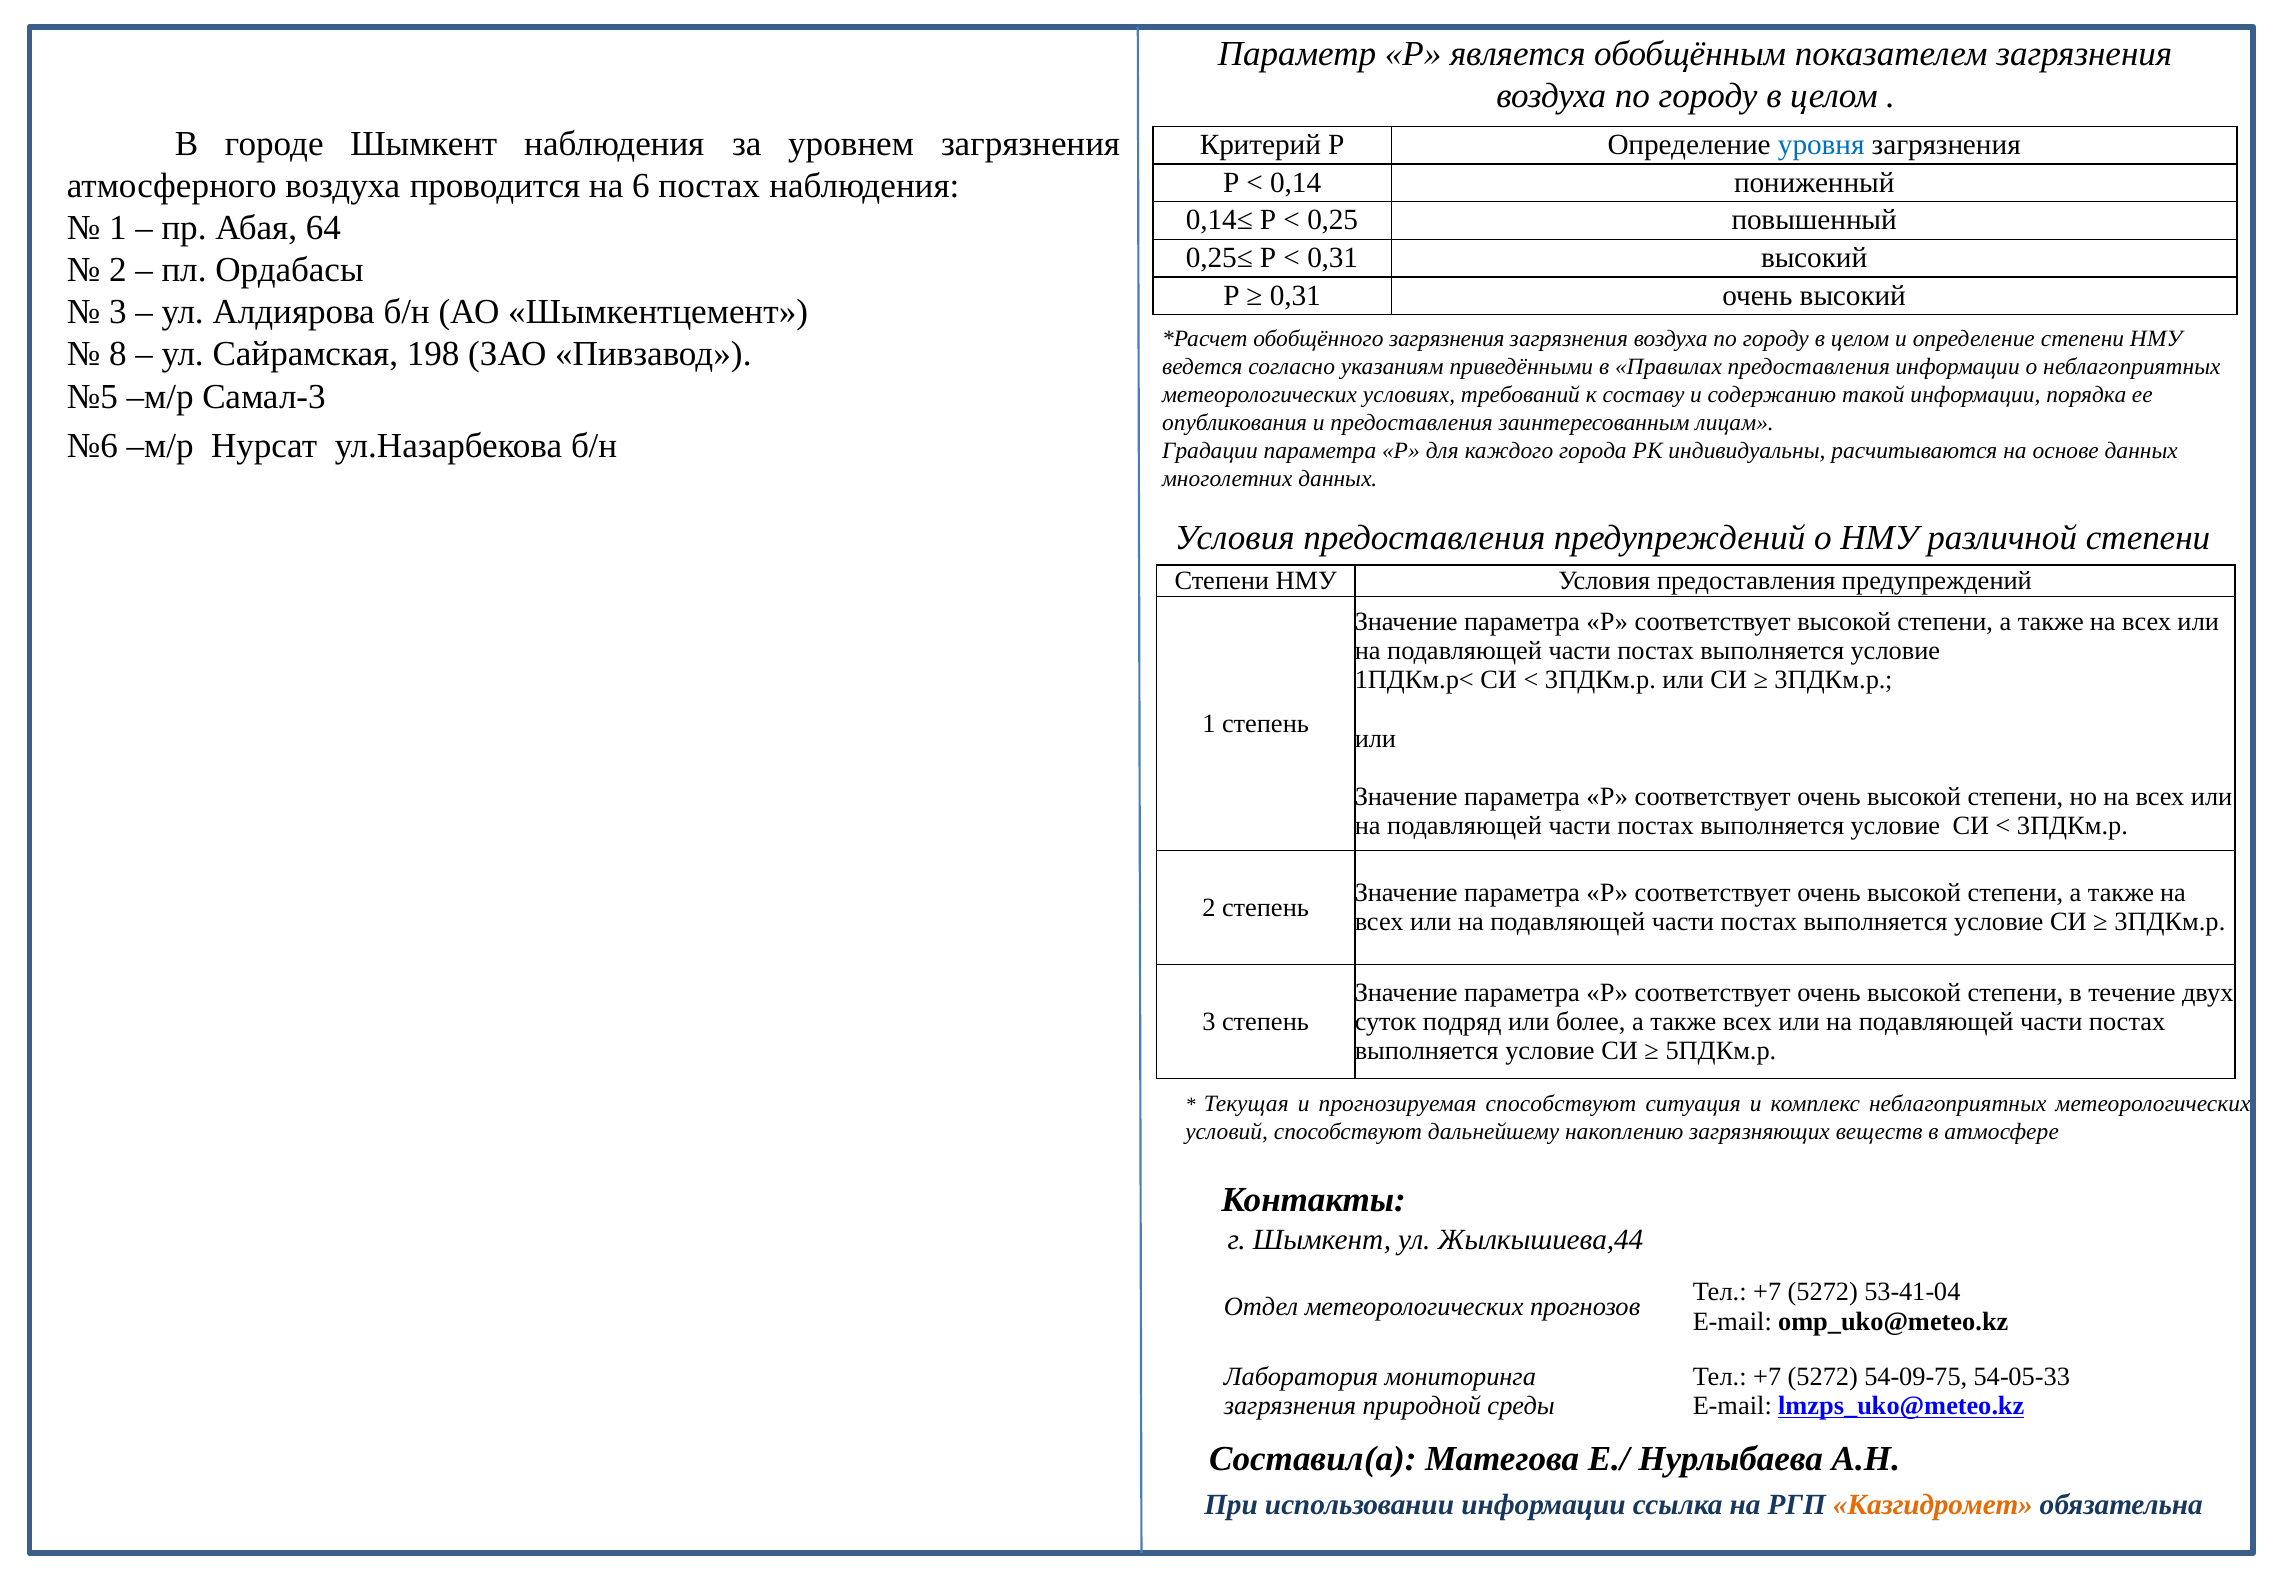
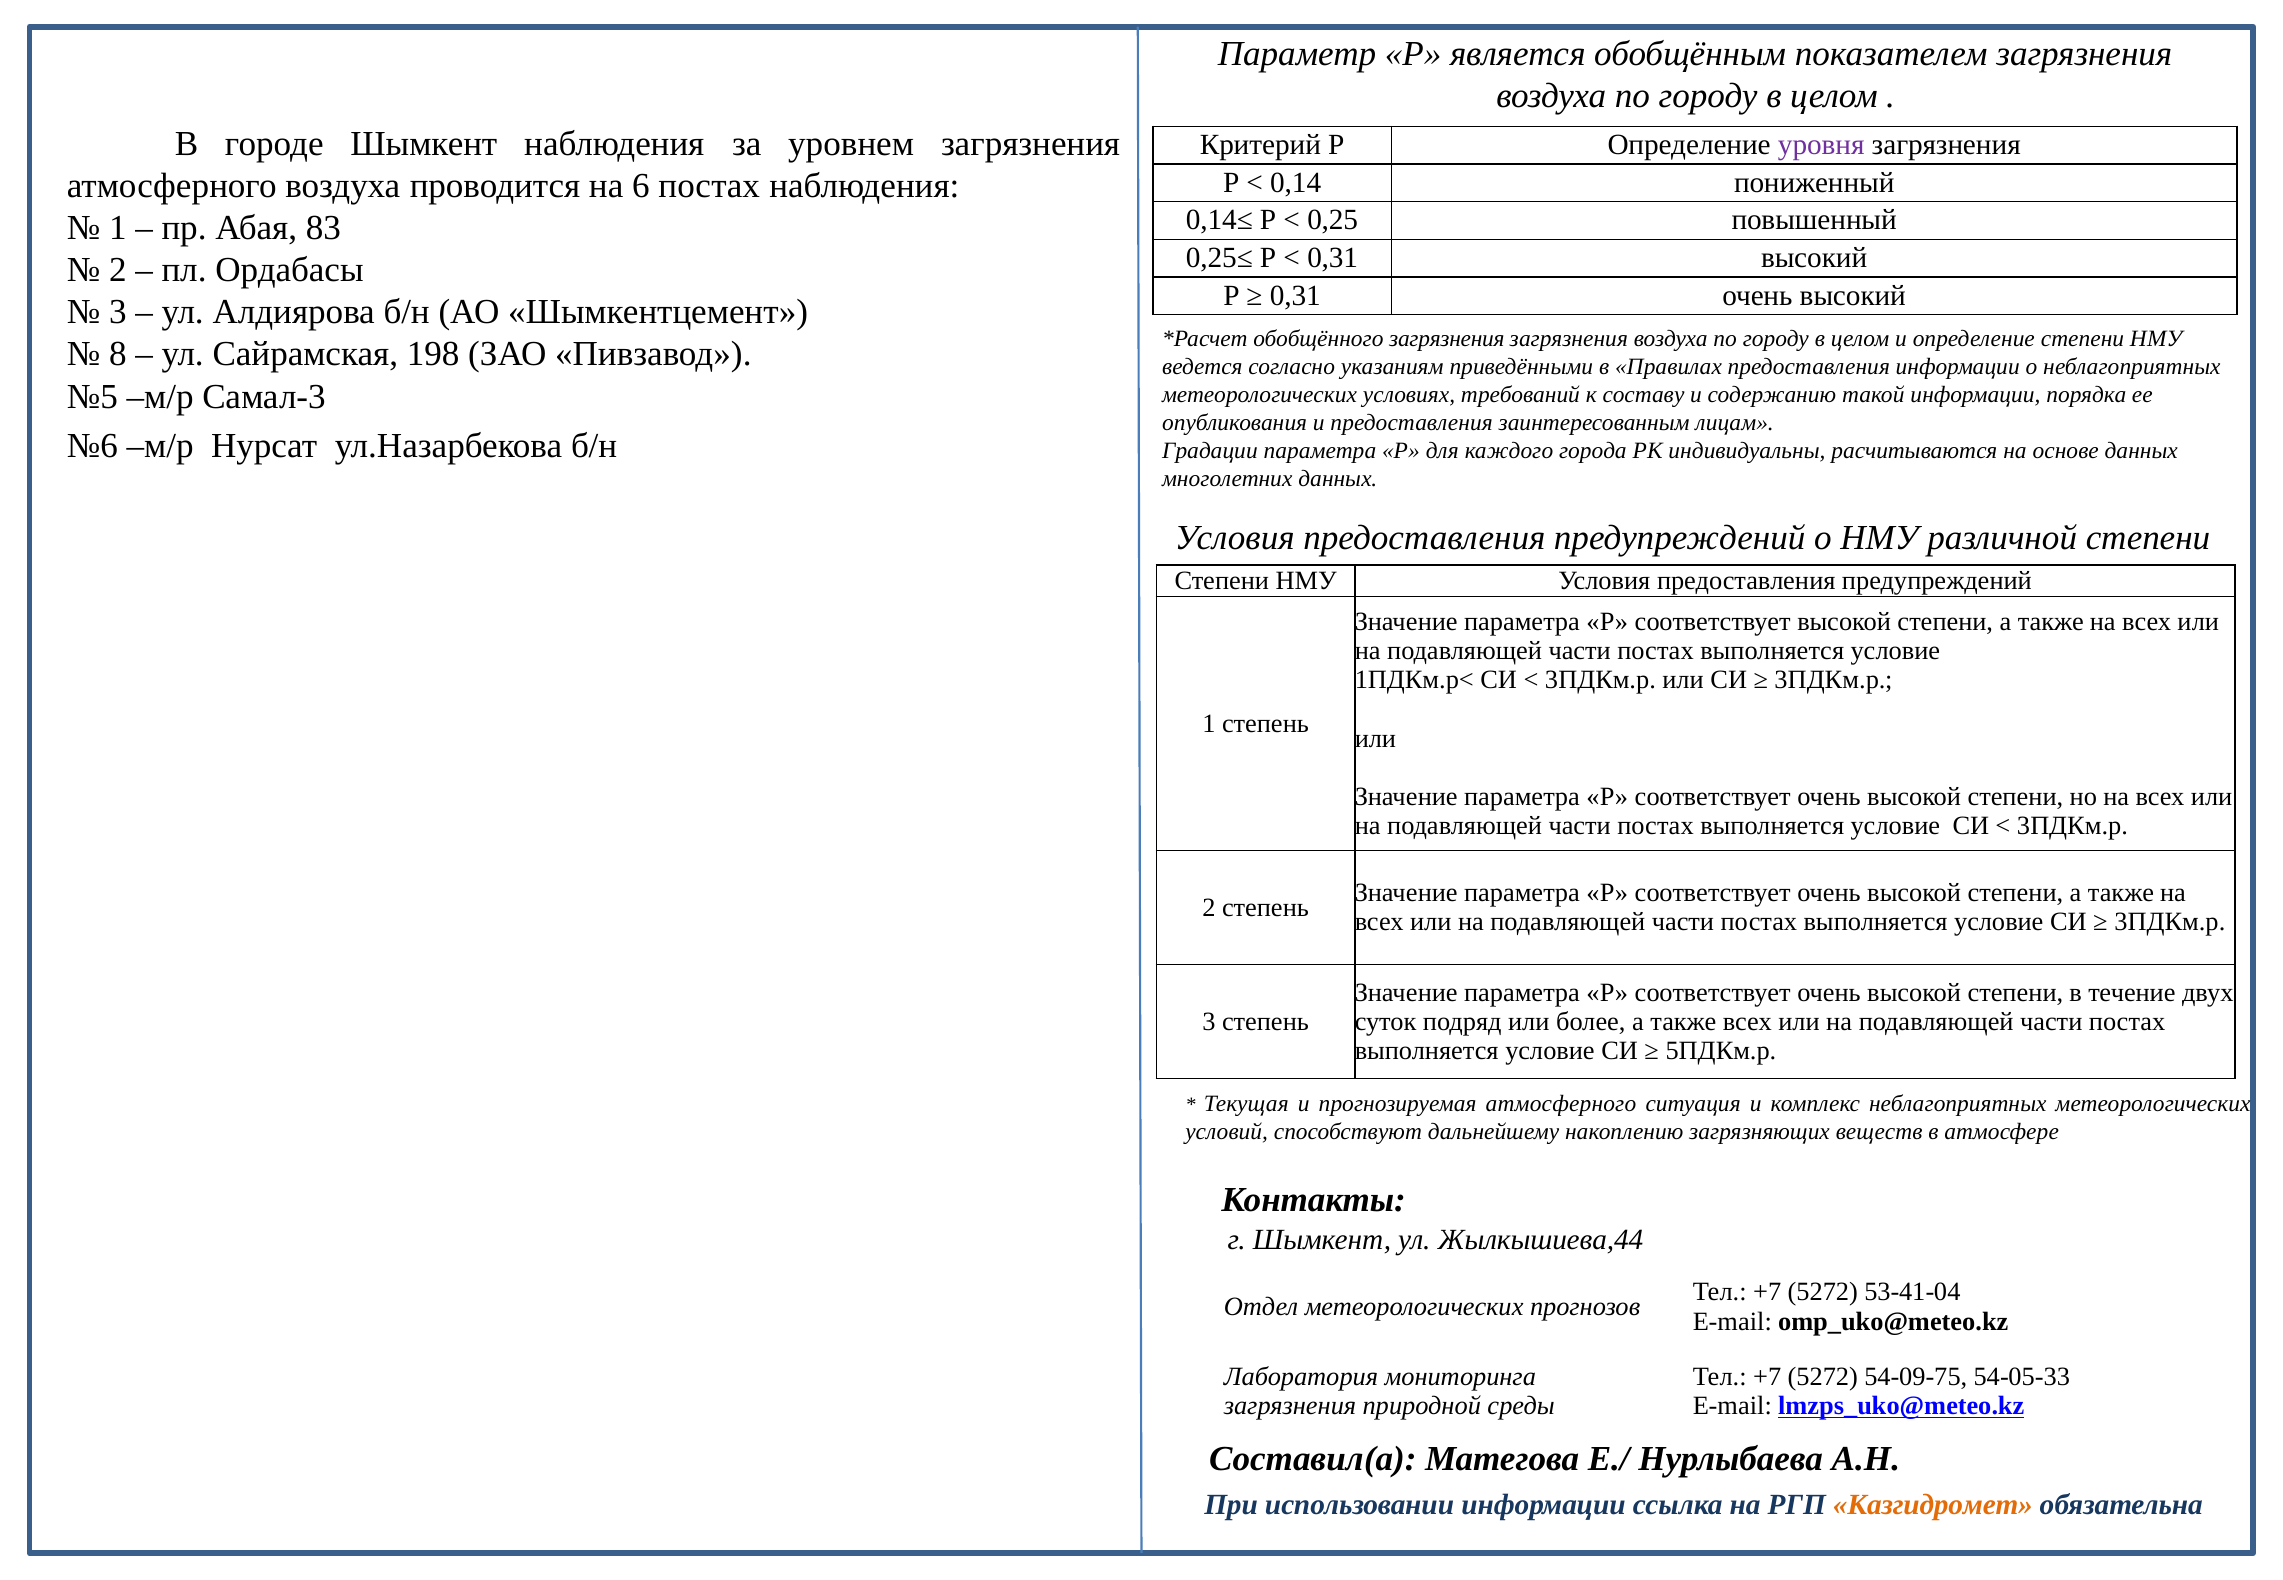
уровня colour: blue -> purple (1821, 145)
64: 64 -> 83 (323, 228)
прогнозируемая способствуют: способствуют -> атмосферного (1561, 1104)
